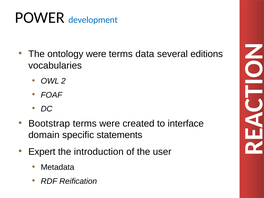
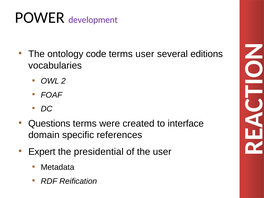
development colour: blue -> purple (93, 20)
ontology were: were -> code (96, 54)
terms data: data -> user (145, 54)
Bootstrap: Bootstrap -> Questions (49, 124)
statements: statements -> references (119, 135)
introduction: introduction -> presidential (99, 152)
